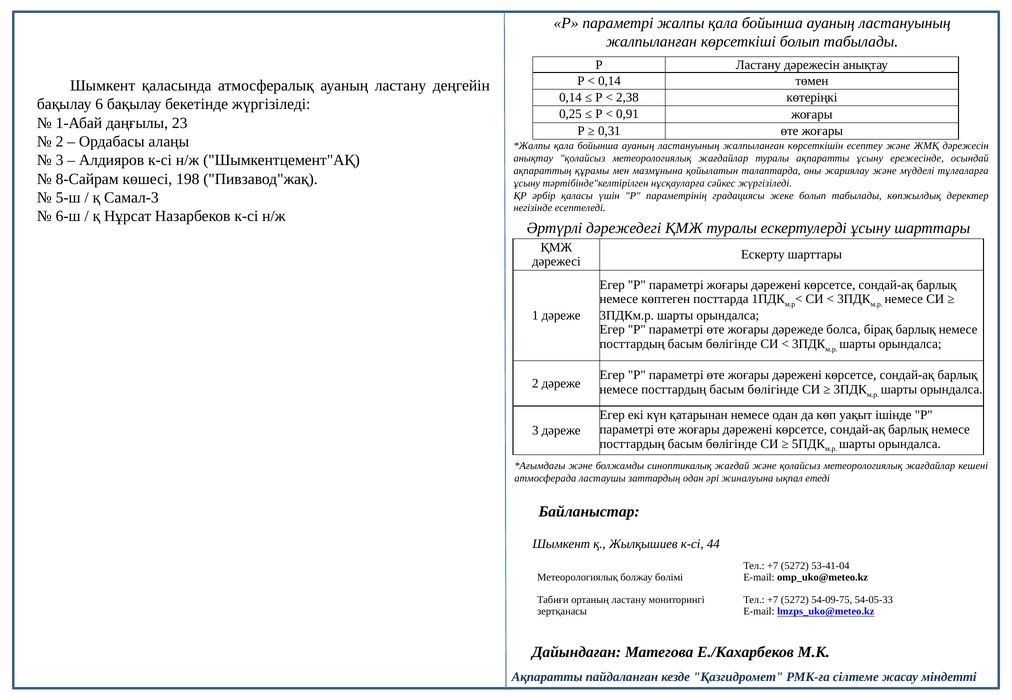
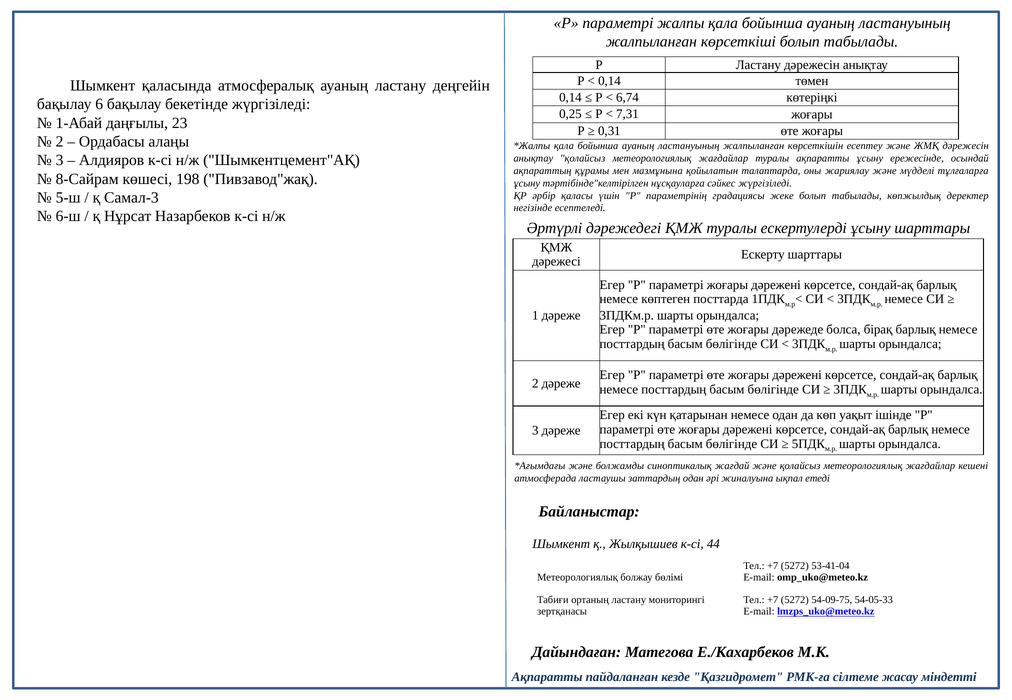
2,38: 2,38 -> 6,74 (627, 98)
0,91: 0,91 -> 7,31 (627, 114)
